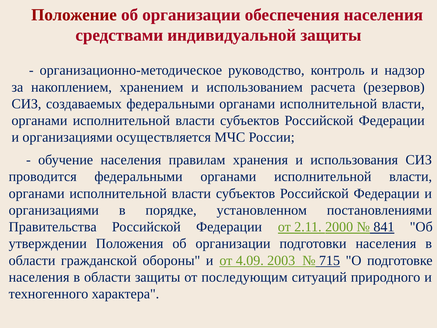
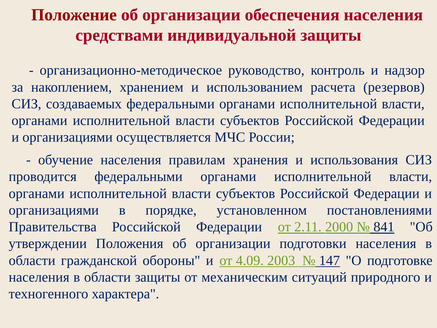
715: 715 -> 147 (330, 260)
последующим: последующим -> механическим (245, 277)
